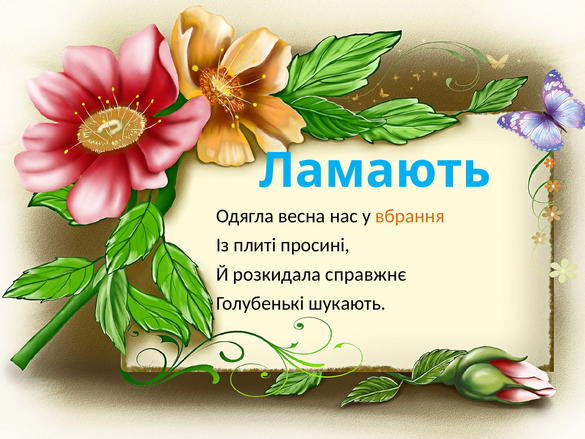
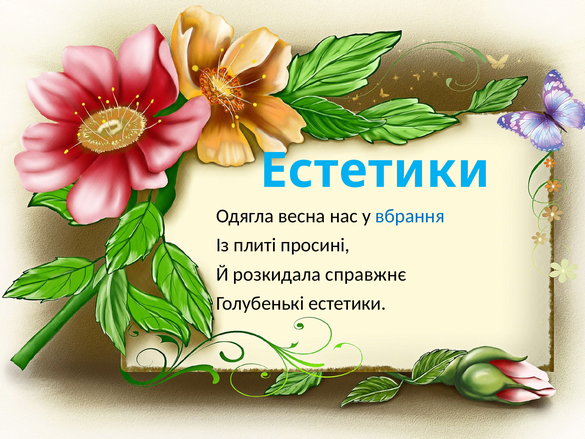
Ламають: Ламають -> Естетики (375, 171)
вбрання colour: orange -> blue (410, 216)
Голубенькі шукають: шукають -> естетики (347, 303)
